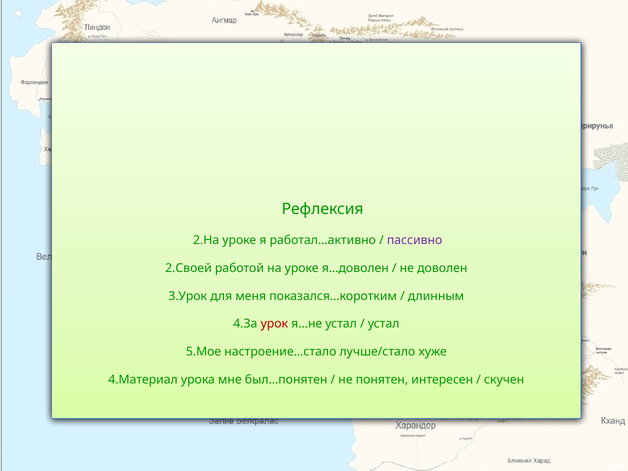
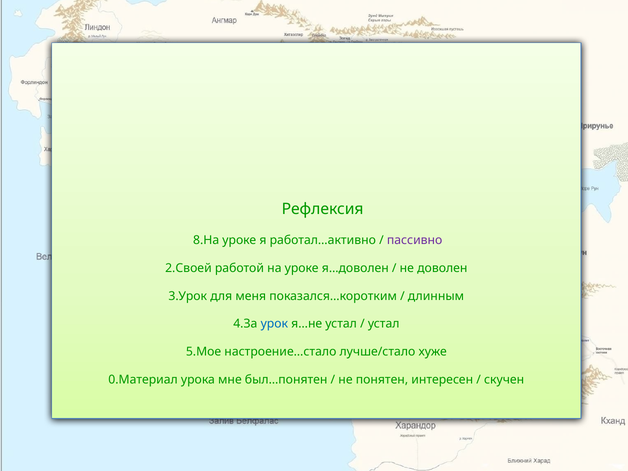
2.На: 2.На -> 8.На (206, 240)
урок colour: red -> blue (274, 324)
4.Материал: 4.Материал -> 0.Материал (143, 380)
